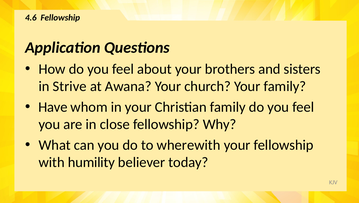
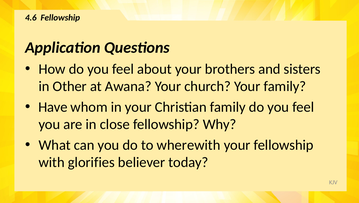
Strive: Strive -> Other (70, 86)
humility: humility -> glorifies (91, 162)
